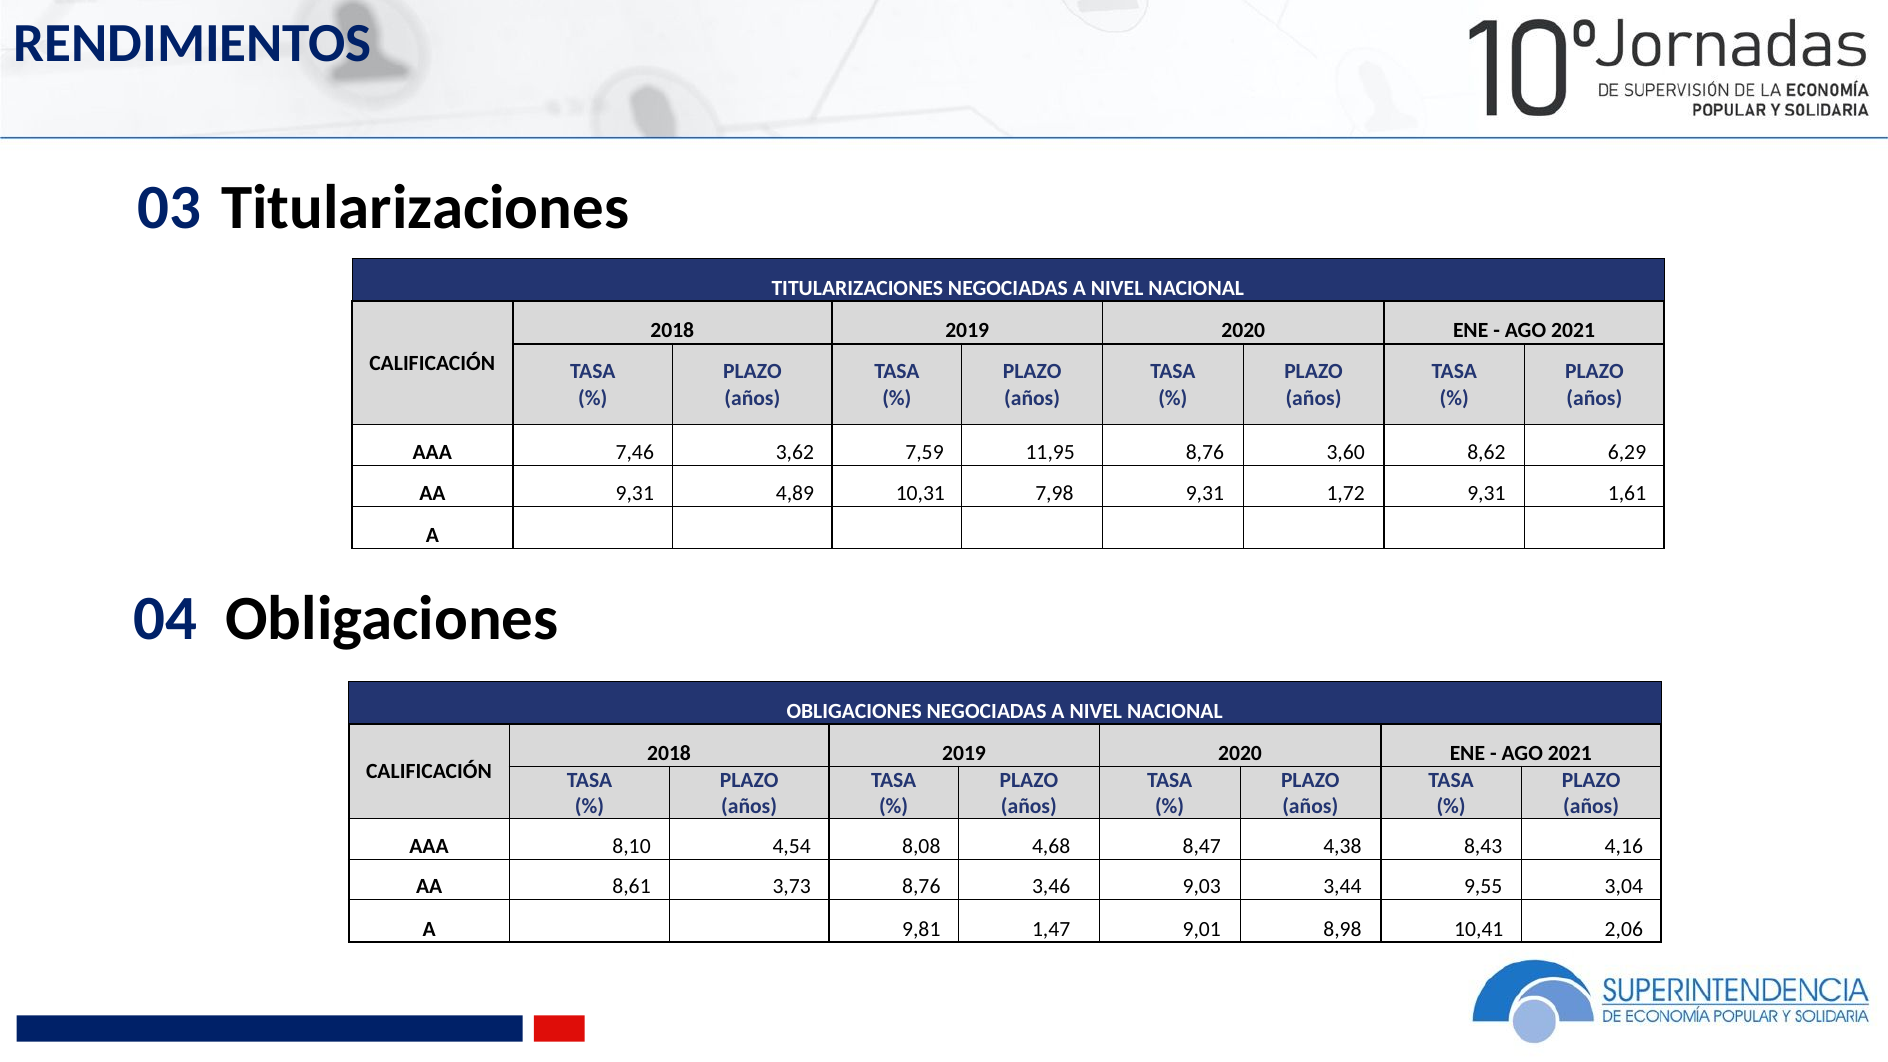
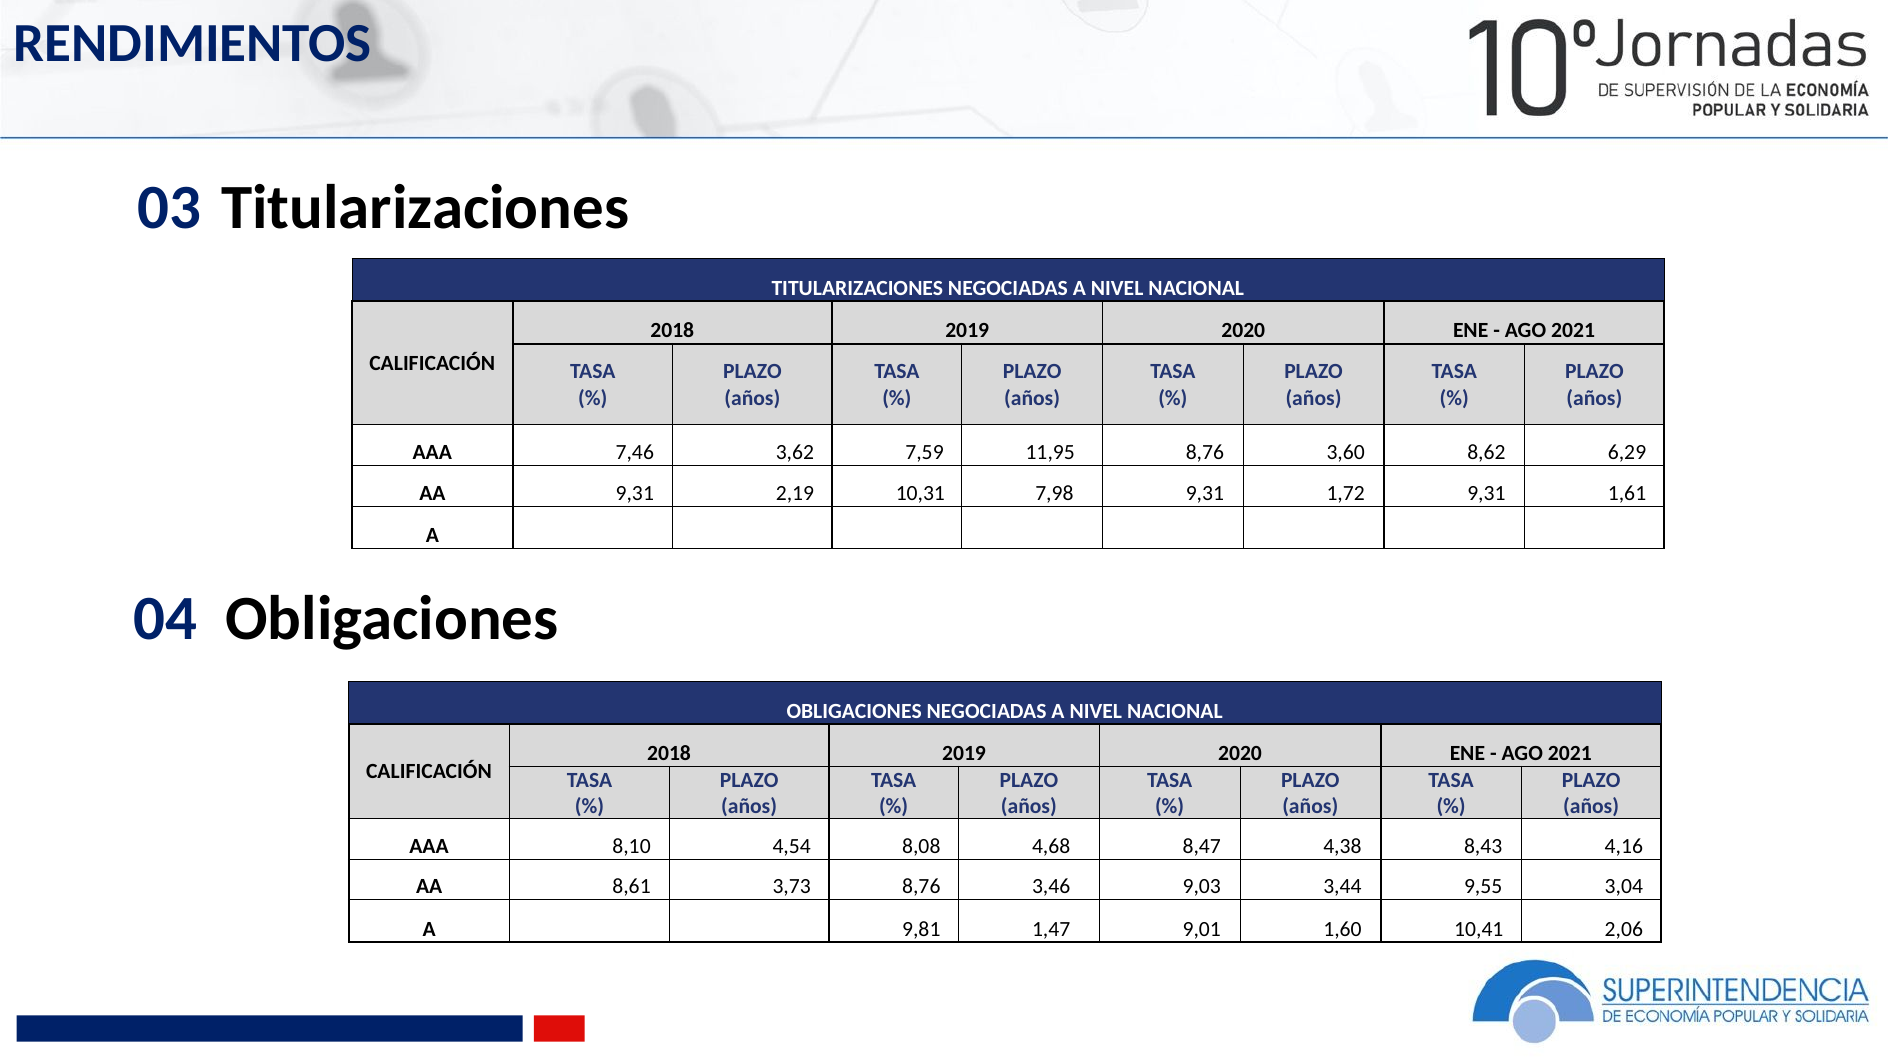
4,89: 4,89 -> 2,19 (795, 493)
8,98: 8,98 -> 1,60 (1342, 929)
